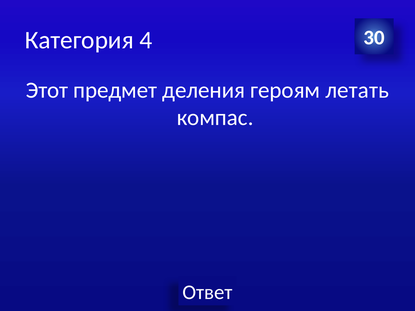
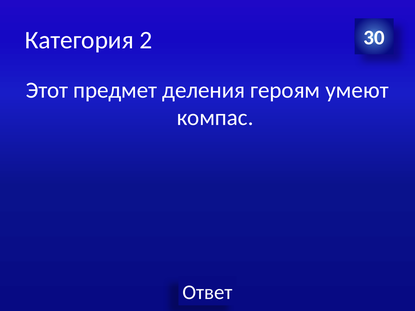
4: 4 -> 2 (146, 40)
летать: летать -> умеют (357, 90)
